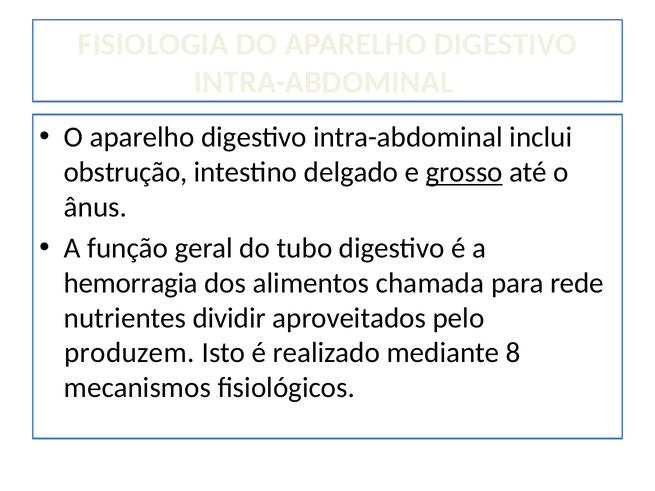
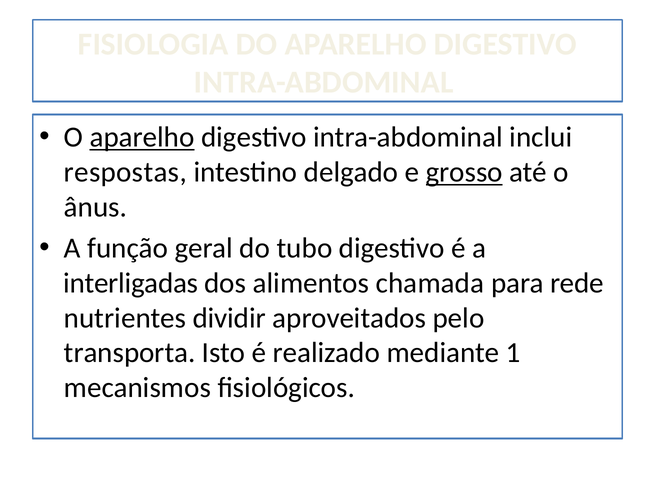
aparelho underline: none -> present (142, 137)
obstrução: obstrução -> respostas (125, 172)
hemorragia: hemorragia -> interligadas (131, 283)
produzem: produzem -> transporta (130, 353)
8: 8 -> 1 (513, 353)
